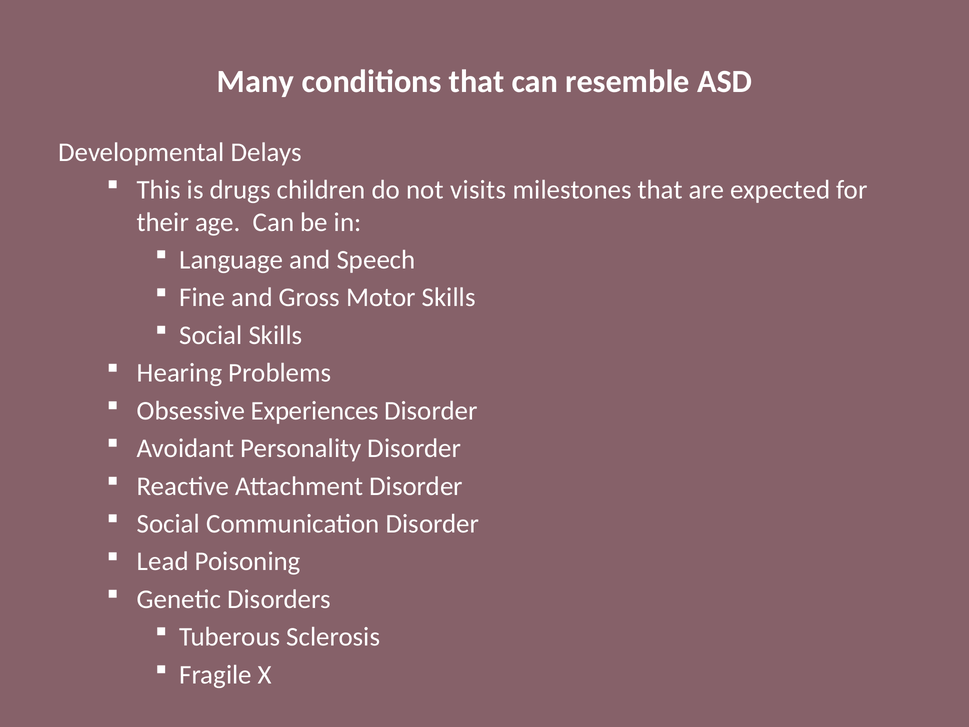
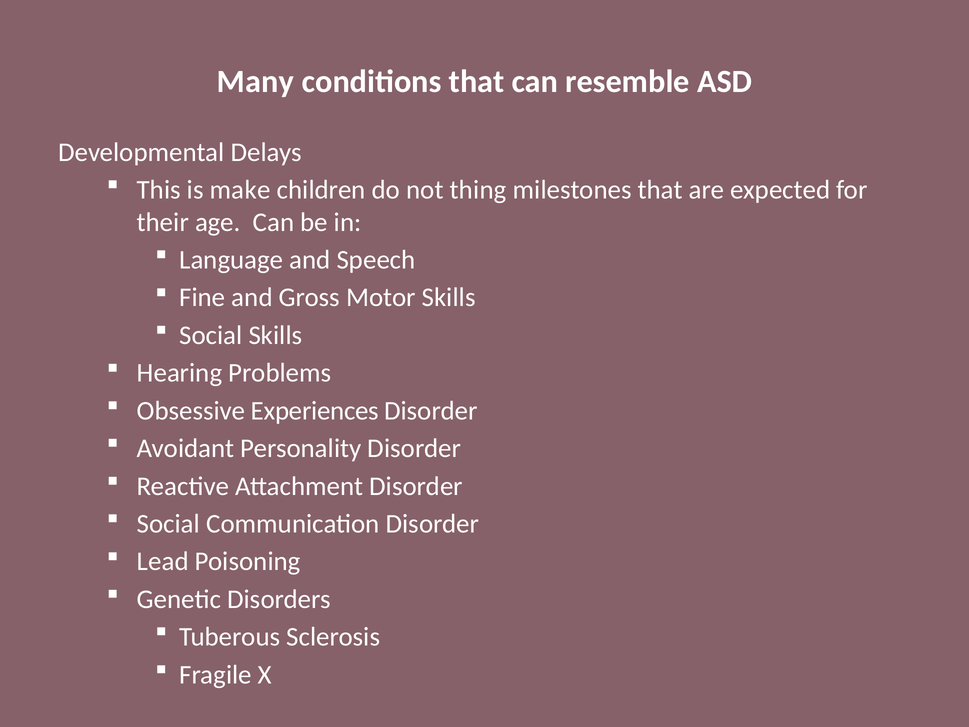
drugs: drugs -> make (240, 190)
visits: visits -> thing (478, 190)
